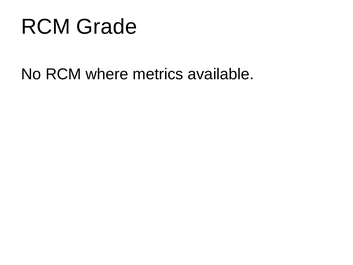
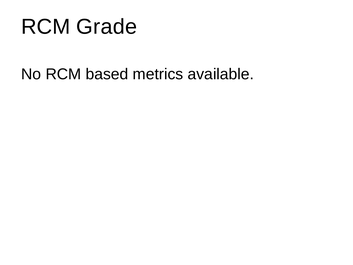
where: where -> based (107, 74)
